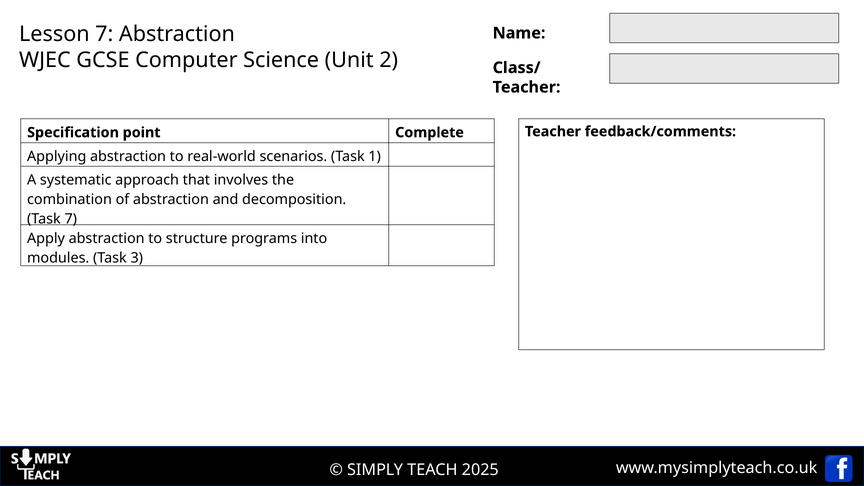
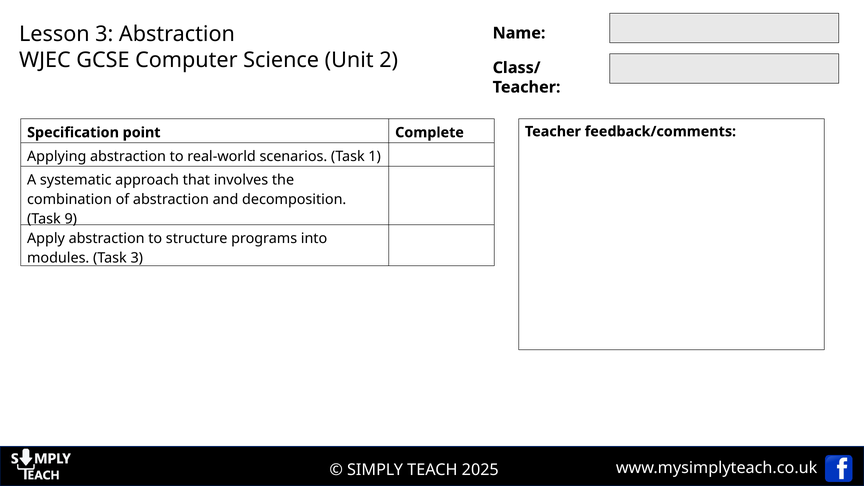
Lesson 7: 7 -> 3 (104, 34)
Task 7: 7 -> 9 (71, 219)
